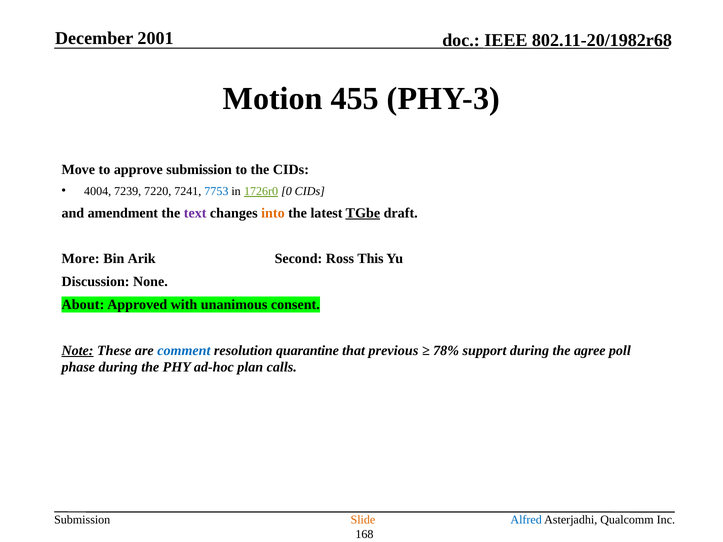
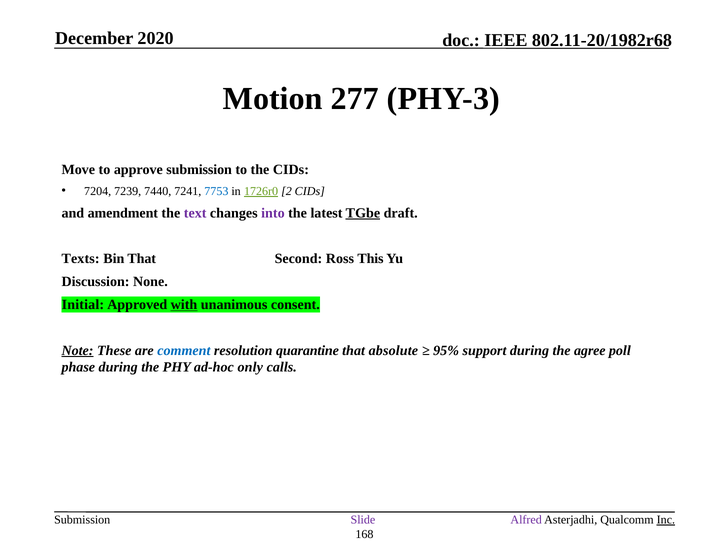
2001: 2001 -> 2020 (156, 38)
455: 455 -> 277 (355, 99)
4004: 4004 -> 7204 (98, 191)
7220: 7220 -> 7440 (158, 191)
0: 0 -> 2 (286, 191)
into colour: orange -> purple (273, 213)
More: More -> Texts (81, 259)
Bin Arik: Arik -> That (142, 259)
About: About -> Initial (83, 305)
with underline: none -> present (184, 305)
previous: previous -> absolute (393, 351)
78%: 78% -> 95% (446, 351)
plan: plan -> only (250, 367)
Slide colour: orange -> purple (363, 520)
Alfred colour: blue -> purple (526, 520)
Inc underline: none -> present (666, 520)
